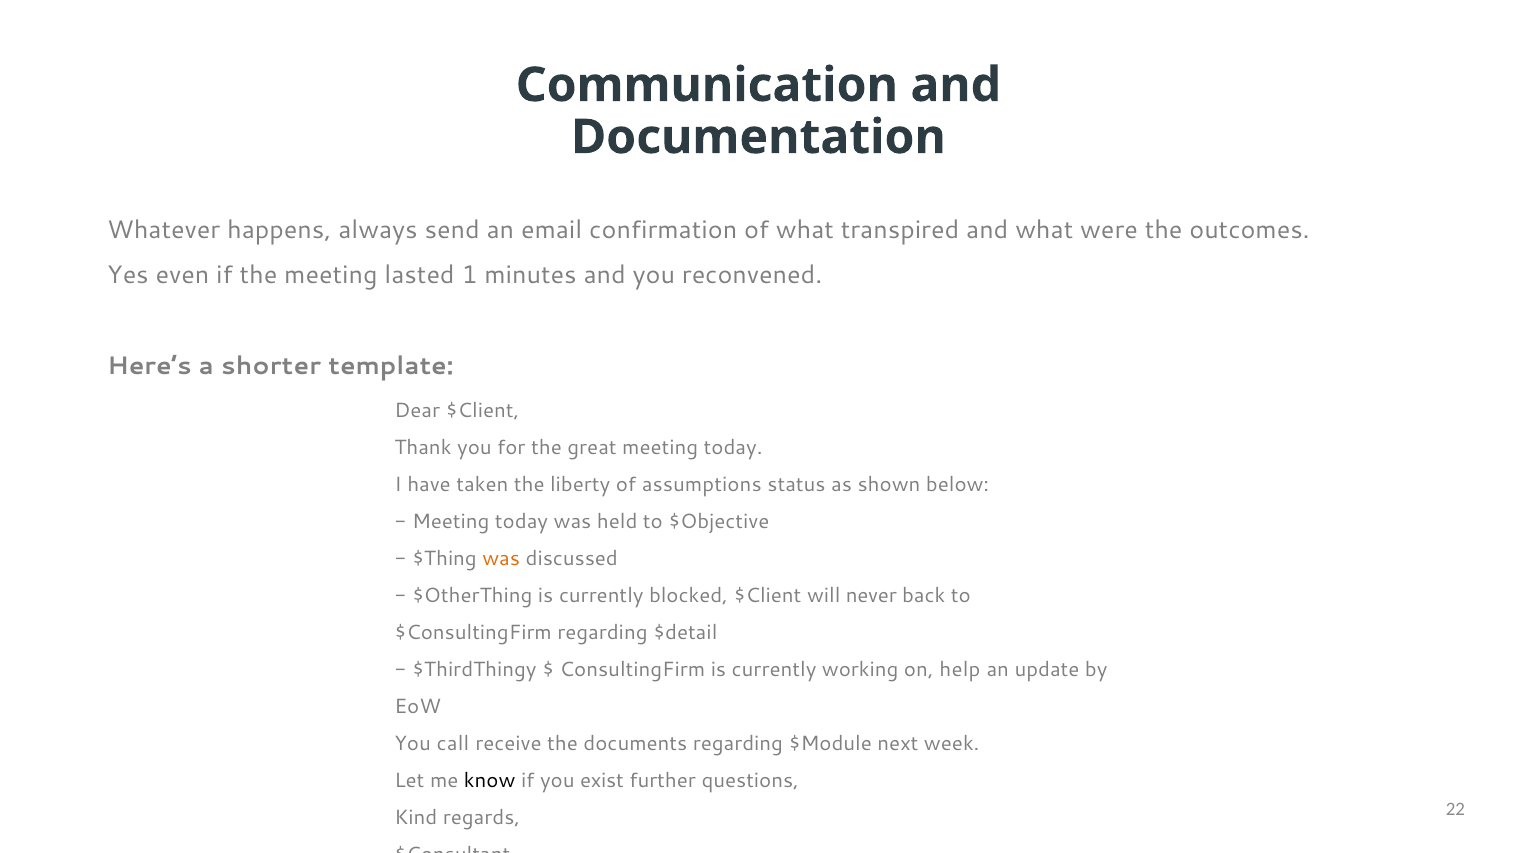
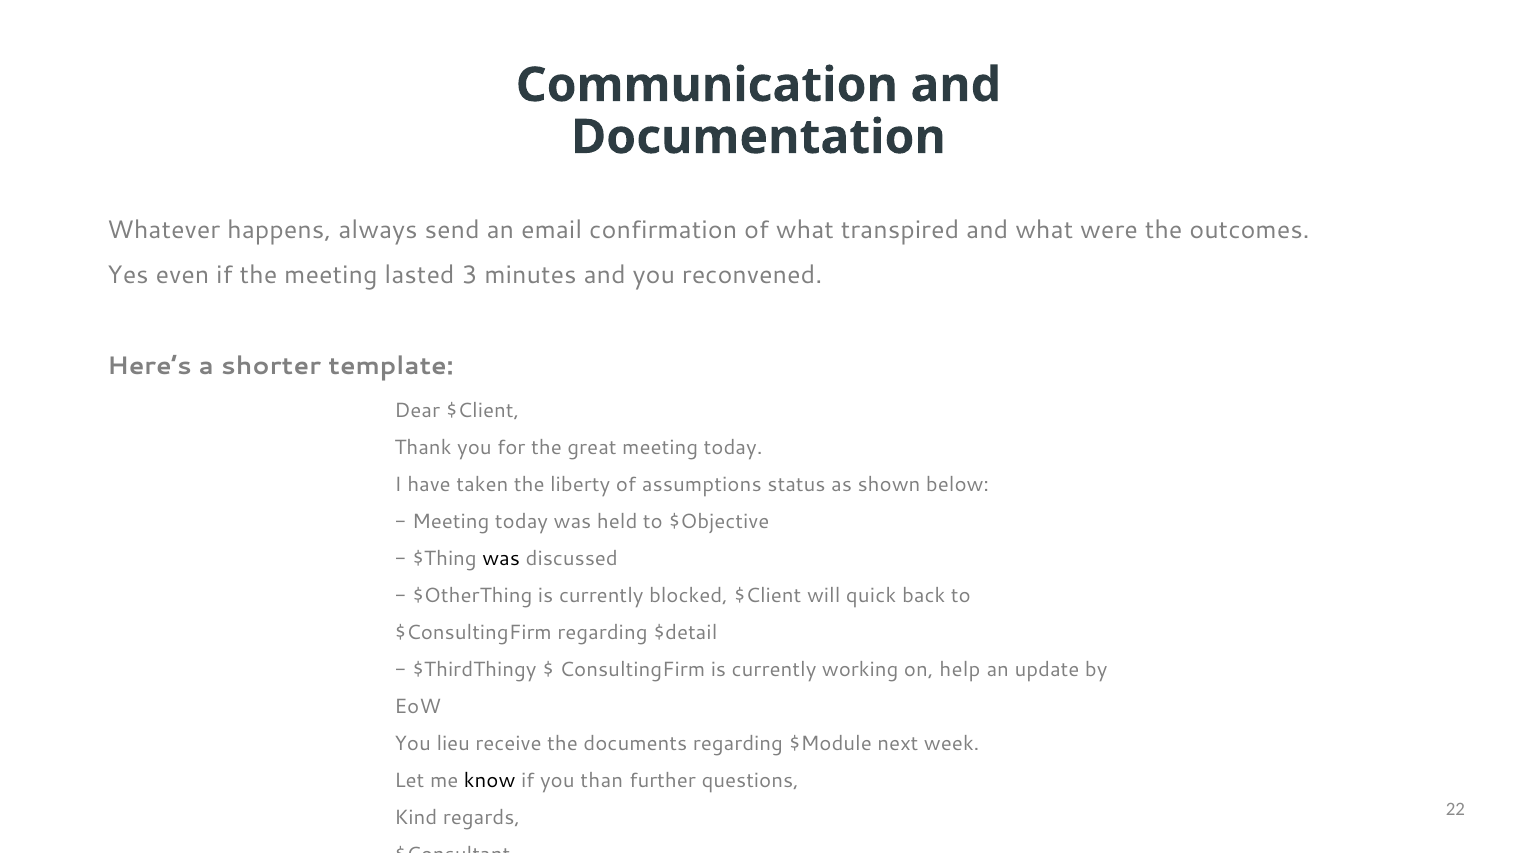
1: 1 -> 3 (470, 276)
was colour: orange -> black (501, 559)
never: never -> quick (871, 596)
call: call -> lieu (453, 744)
exist: exist -> than (602, 781)
